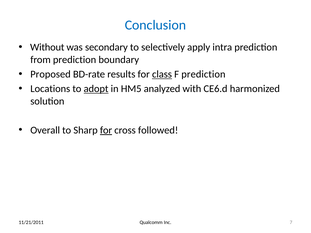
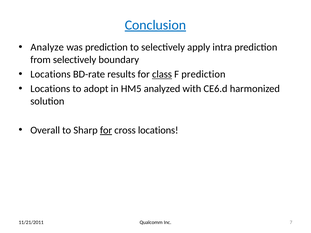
Conclusion underline: none -> present (155, 25)
Without: Without -> Analyze (47, 47)
was secondary: secondary -> prediction (106, 47)
from prediction: prediction -> selectively (75, 60)
Proposed: Proposed -> Locations (50, 74)
adopt underline: present -> none (96, 89)
cross followed: followed -> locations (158, 130)
